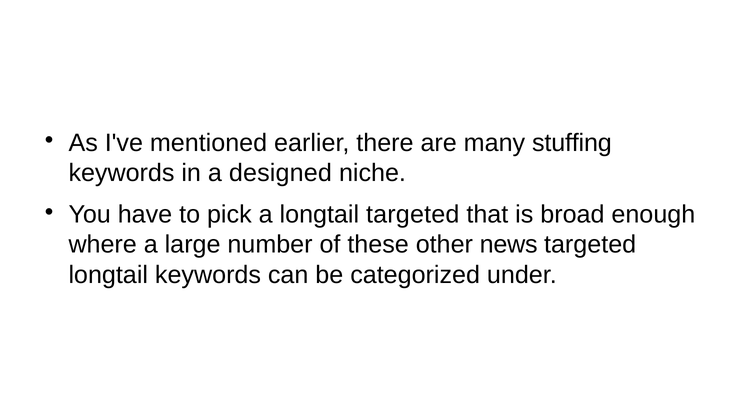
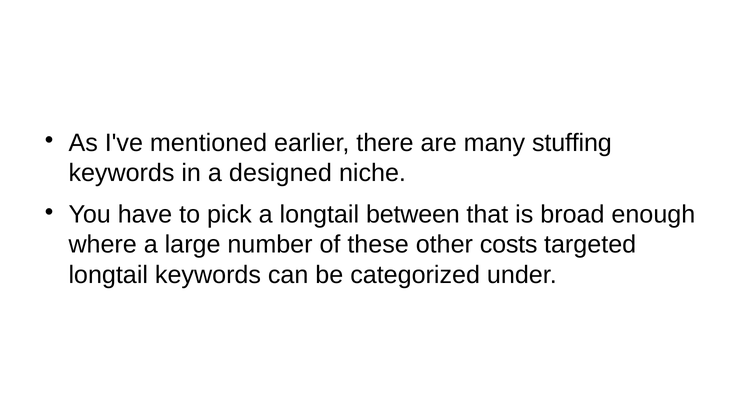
longtail targeted: targeted -> between (413, 215)
news: news -> costs (509, 245)
